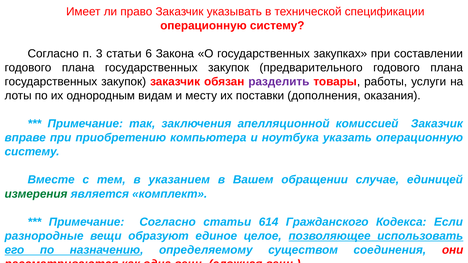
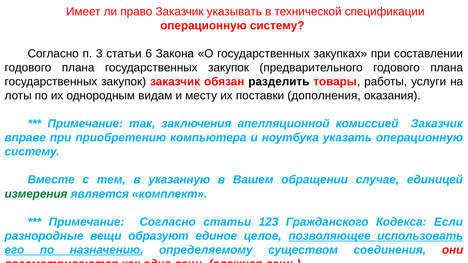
разделить colour: purple -> black (279, 82)
указанием: указанием -> указанную (179, 180)
614: 614 -> 123 (269, 222)
